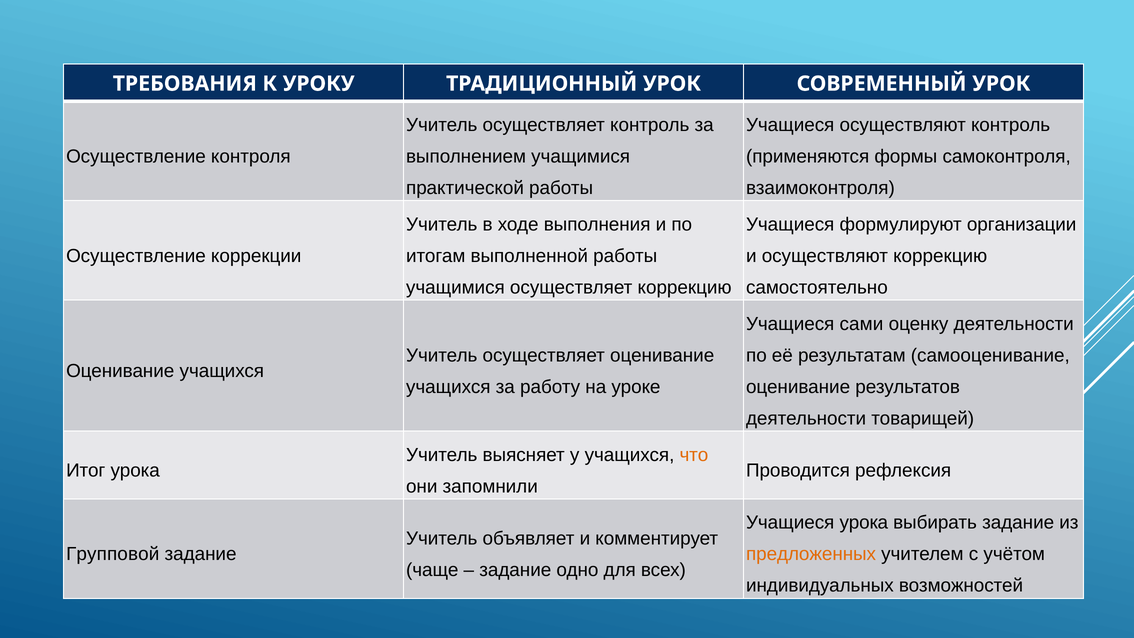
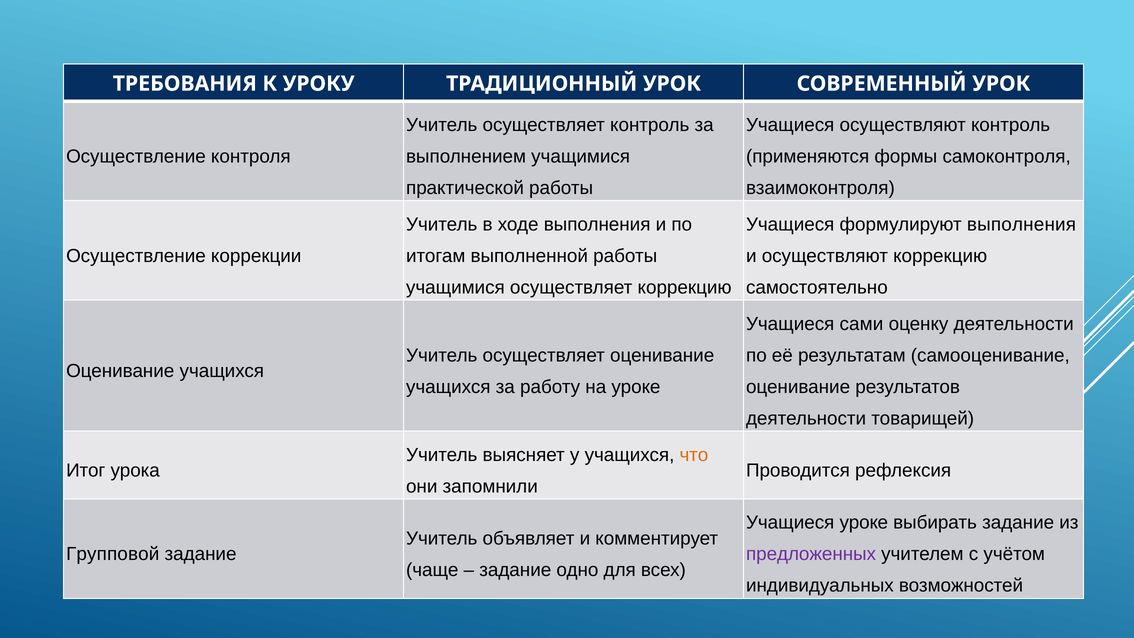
формулируют организации: организации -> выполнения (1022, 224)
Учащиеся урока: урока -> уроке (864, 523)
предложенных colour: orange -> purple (811, 554)
